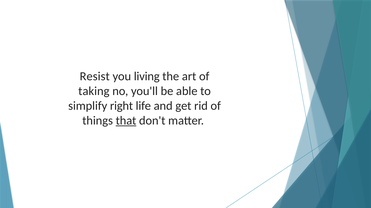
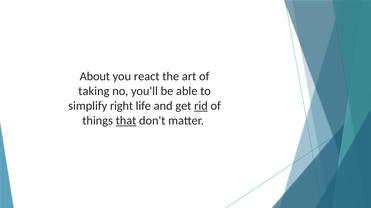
Resist: Resist -> About (95, 77)
living: living -> react (147, 77)
rid underline: none -> present (201, 106)
